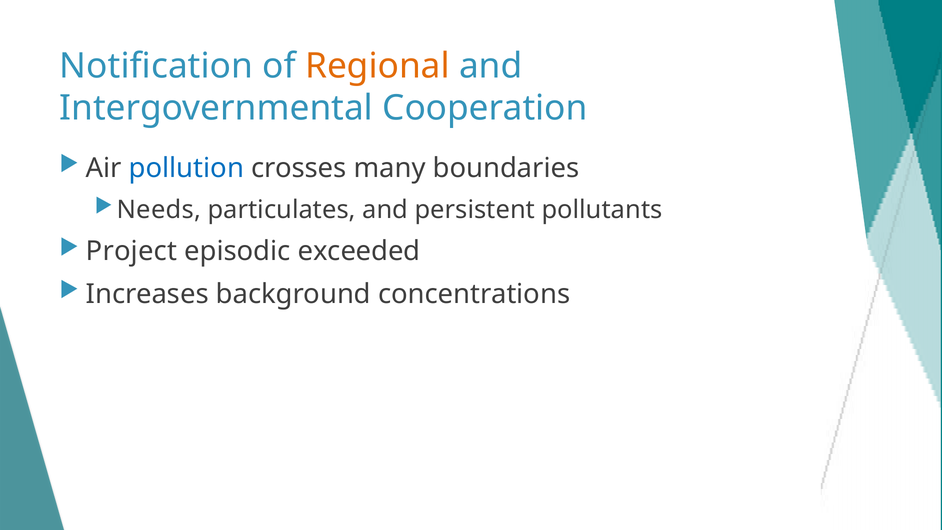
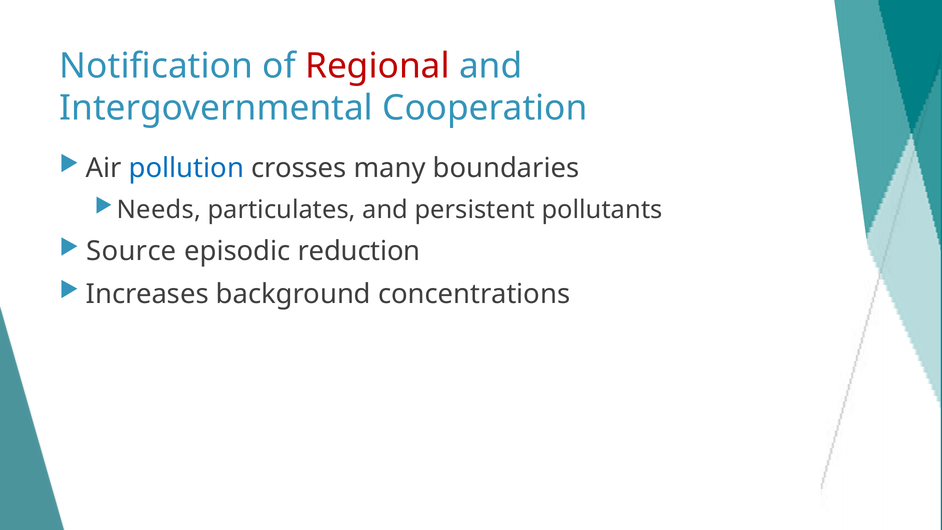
Regional colour: orange -> red (377, 66)
Project: Project -> Source (131, 251)
exceeded: exceeded -> reduction (359, 251)
